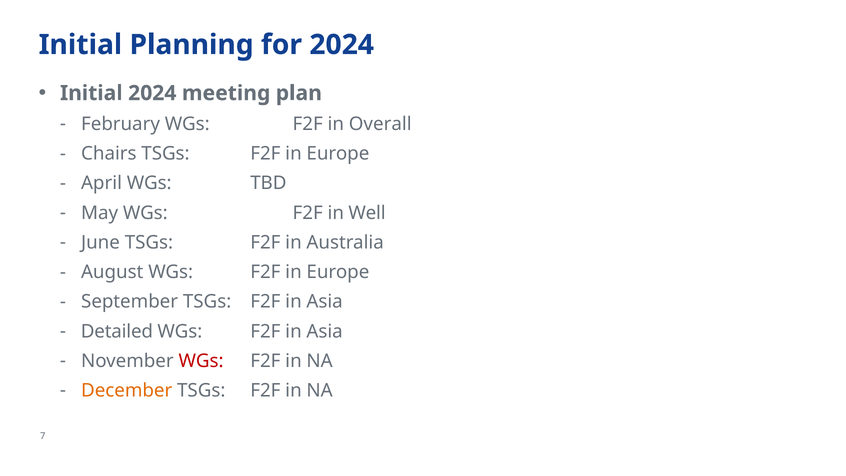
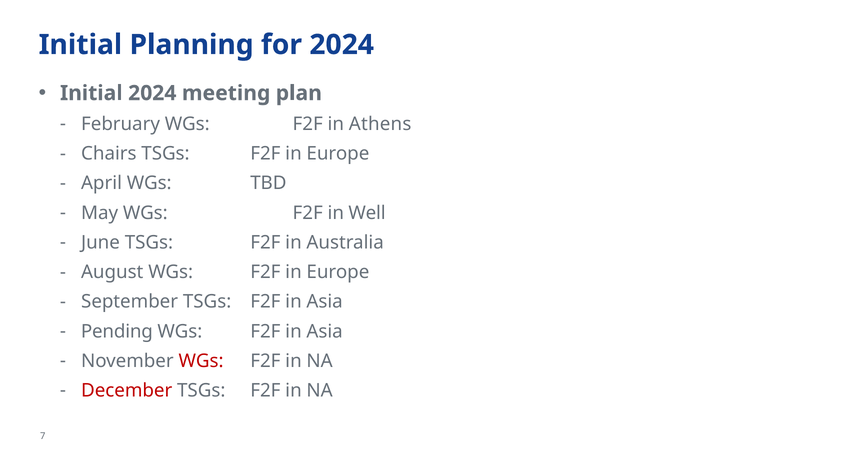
Overall: Overall -> Athens (380, 124)
Detailed: Detailed -> Pending (117, 331)
December colour: orange -> red (127, 390)
